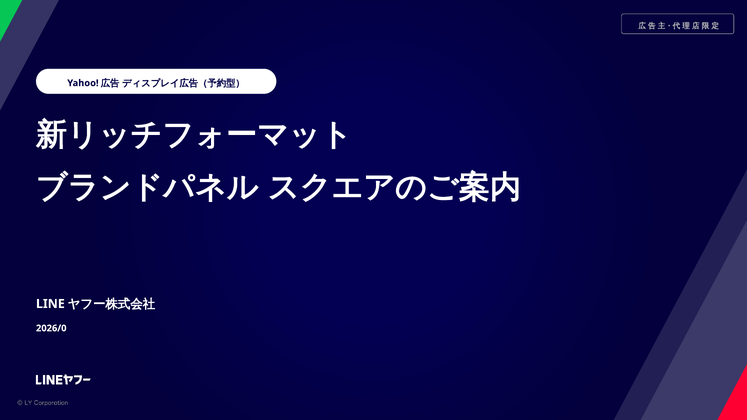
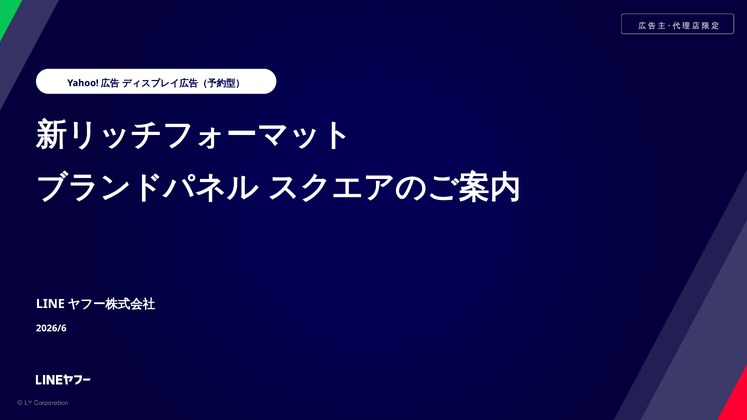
2026/0: 2026/0 -> 2026/6 (51, 328)
